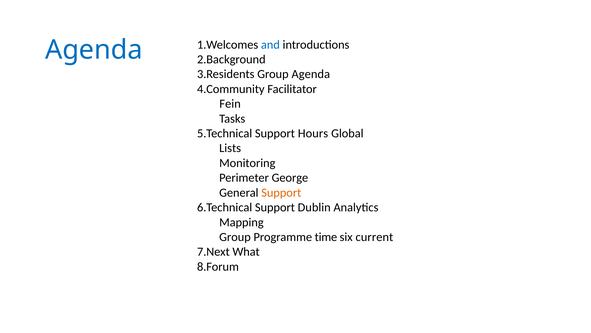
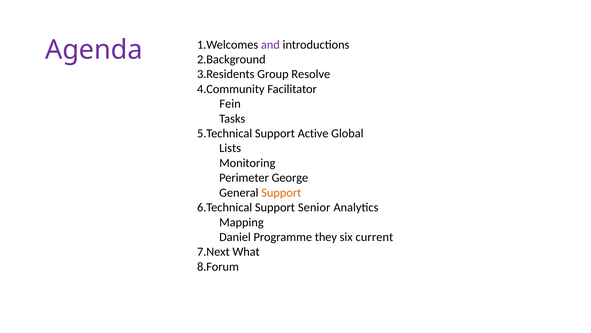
Agenda colour: blue -> purple (94, 50)
and colour: blue -> purple (270, 45)
Group Agenda: Agenda -> Resolve (311, 74)
Hours: Hours -> Active (313, 133)
Dublin: Dublin -> Senior (314, 207)
Group: Group -> Daniel (235, 237)
time: time -> they (326, 237)
